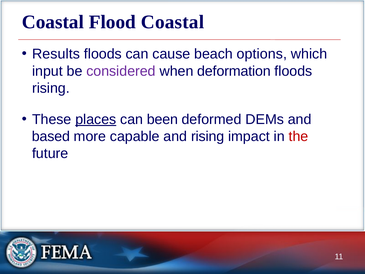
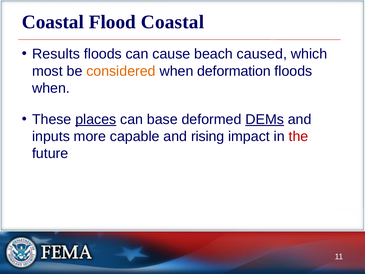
options: options -> caused (262, 54)
input: input -> most (47, 71)
considered colour: purple -> orange (121, 71)
rising: rising -> when (51, 88)
been: been -> base (162, 119)
DEMs underline: none -> present (265, 119)
based: based -> inputs (51, 136)
